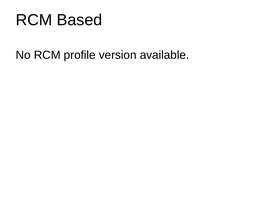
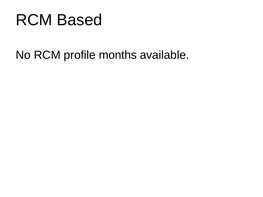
version: version -> months (118, 55)
